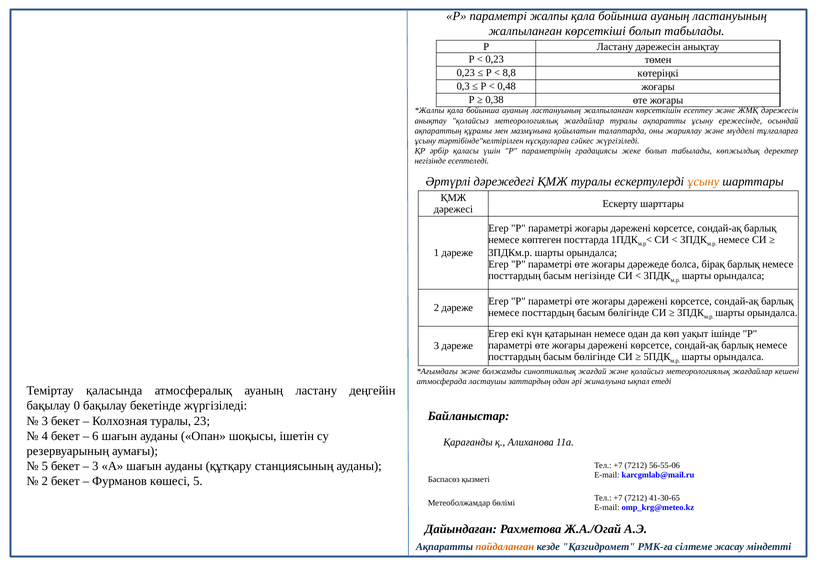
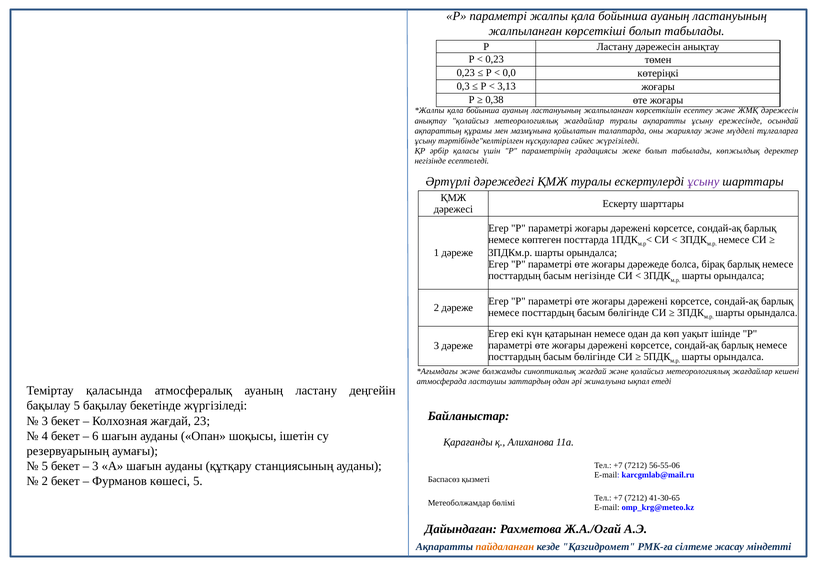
8,8: 8,8 -> 0,0 (509, 73)
0,48: 0,48 -> 3,13 (507, 86)
ұсыну colour: orange -> purple (703, 182)
бақылау 0: 0 -> 5 (77, 406)
Колхозная туралы: туралы -> жағдай (171, 421)
